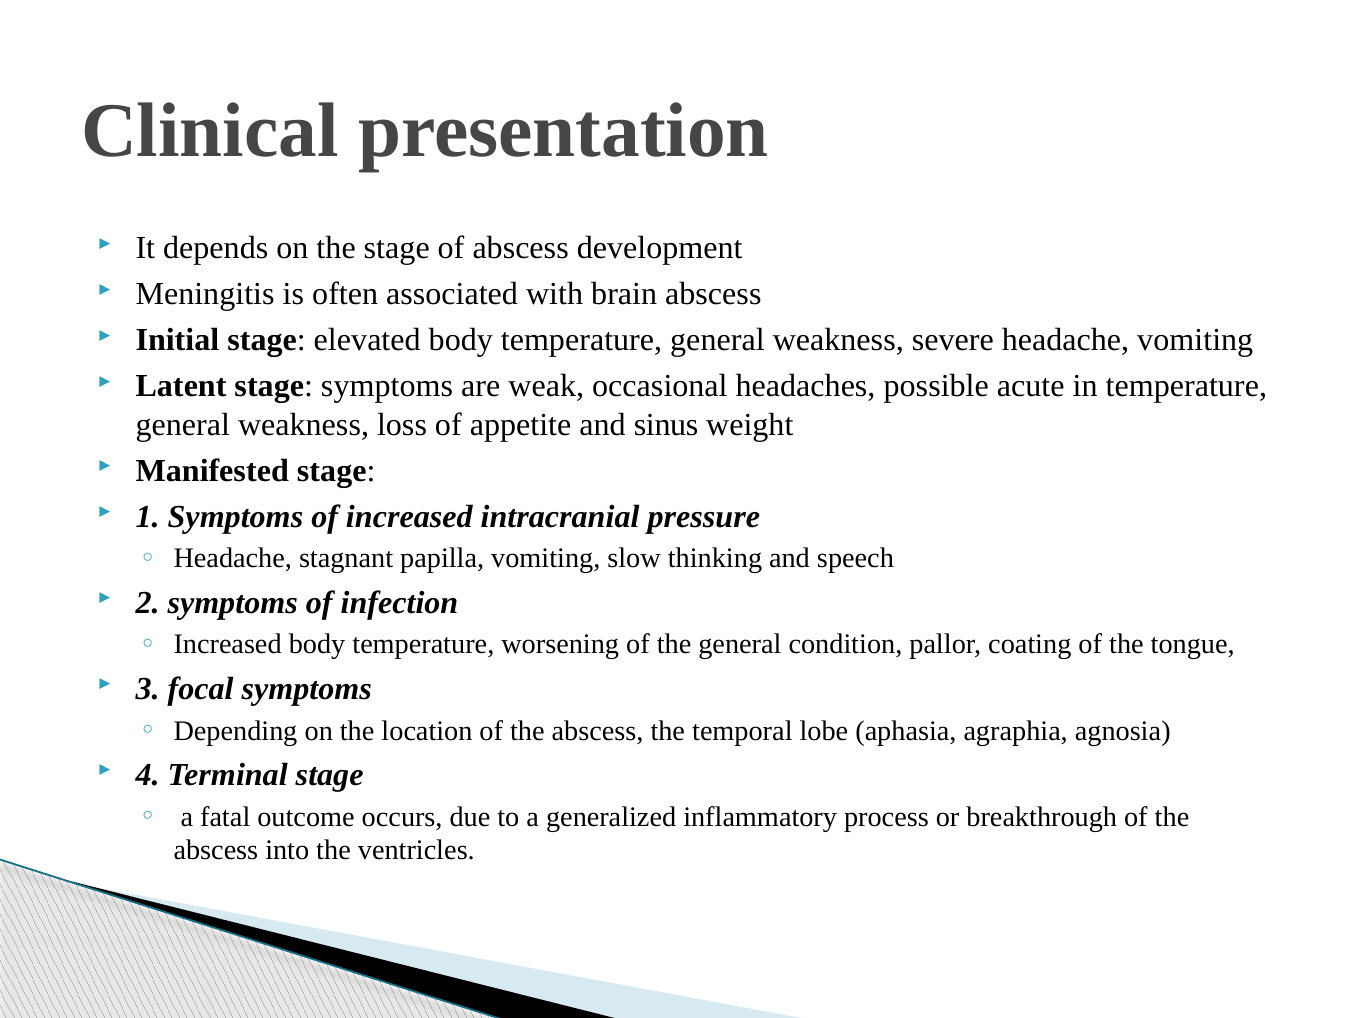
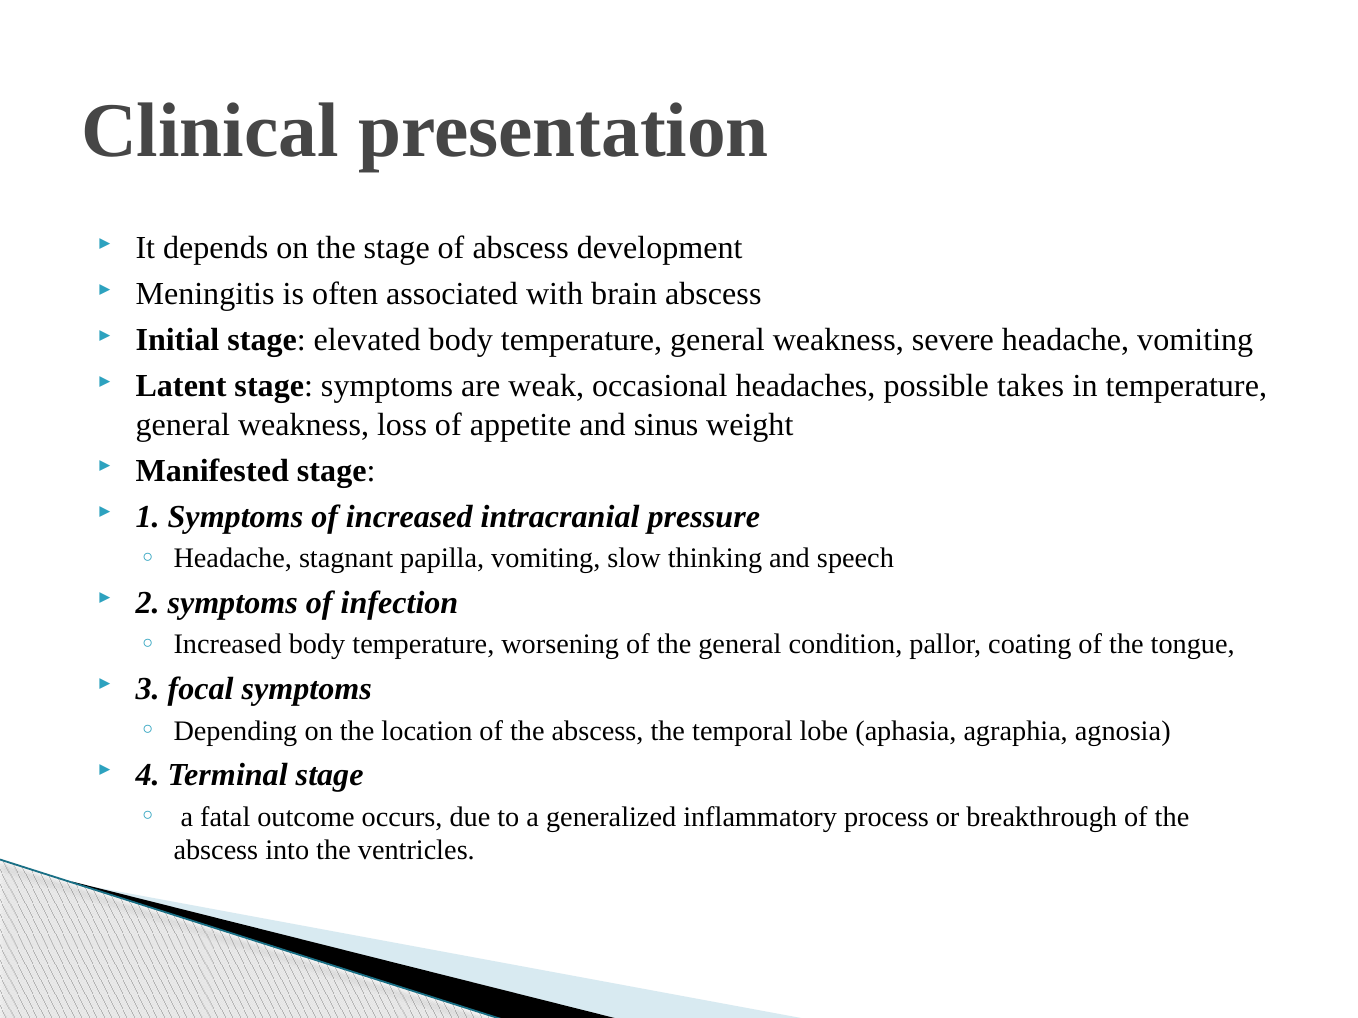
acute: acute -> takes (1031, 386)
